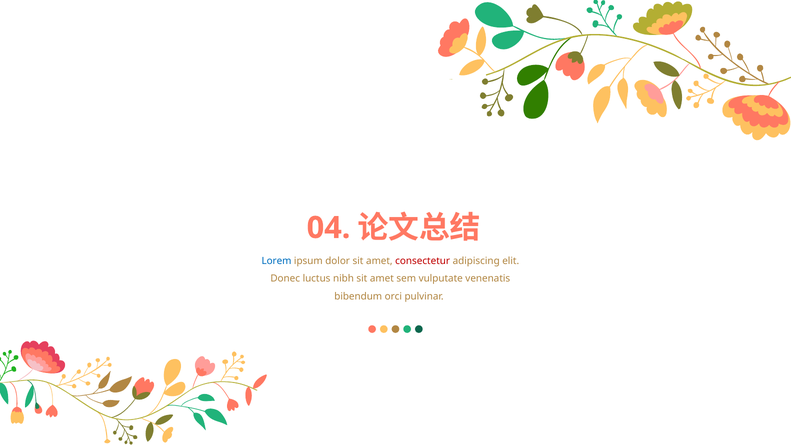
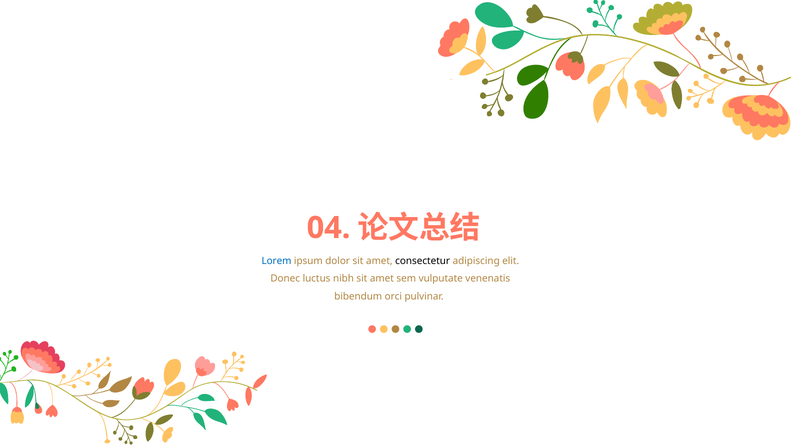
consectetur colour: red -> black (423, 261)
